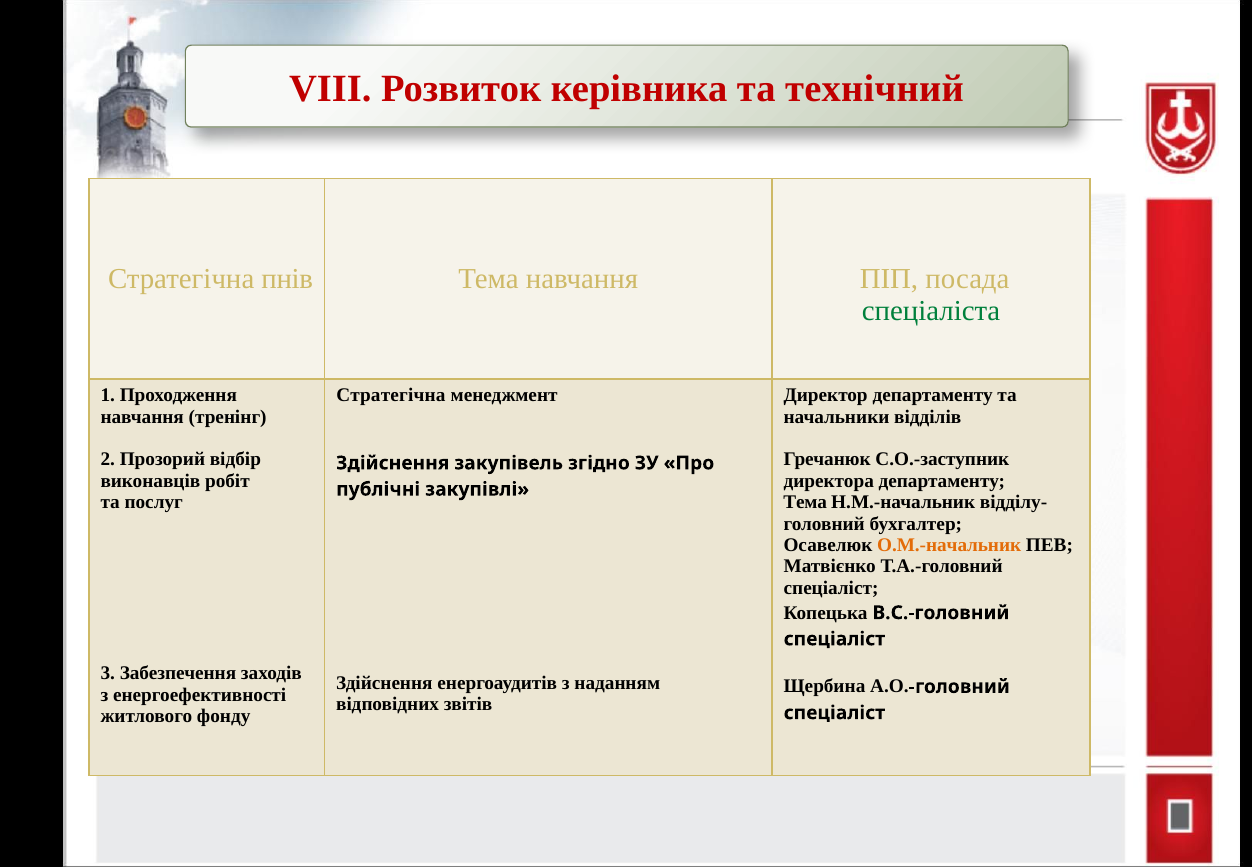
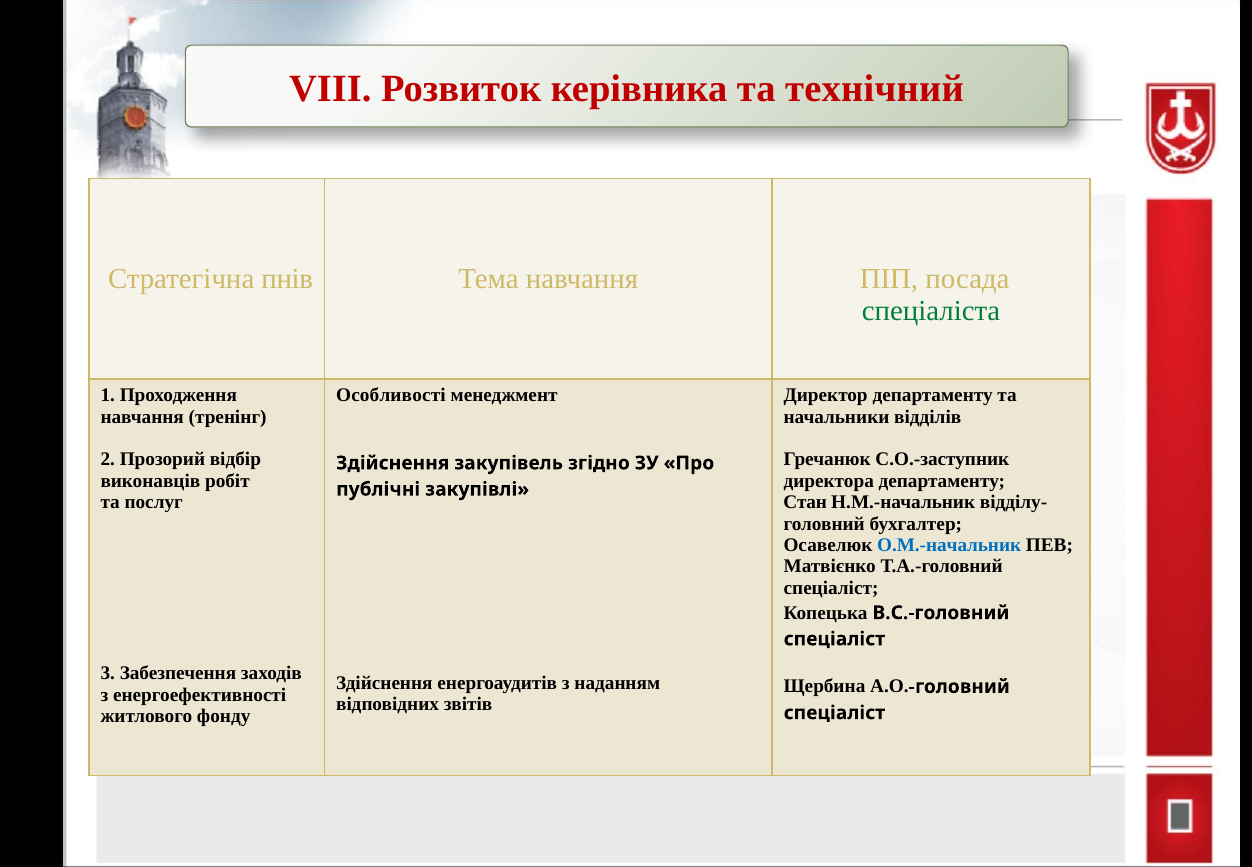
Стратегічна: Стратегічна -> Особливості (391, 395)
Тема: Тема -> Стан (805, 502)
О.М.-начальник colour: orange -> blue (949, 545)
